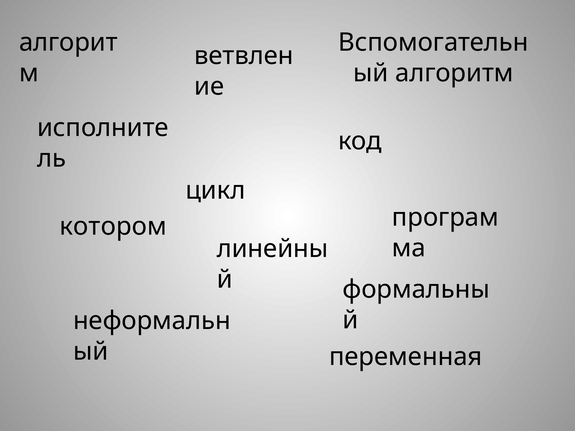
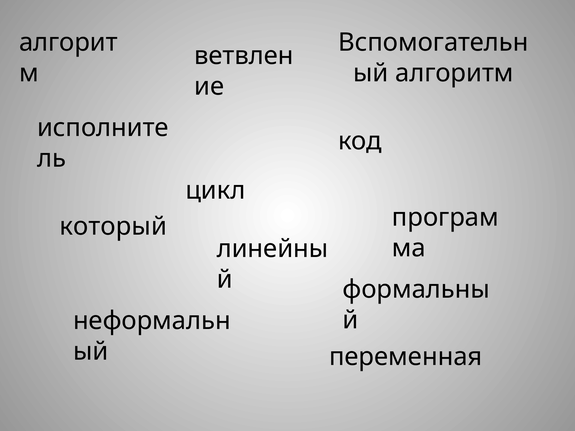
котором: котором -> который (113, 227)
